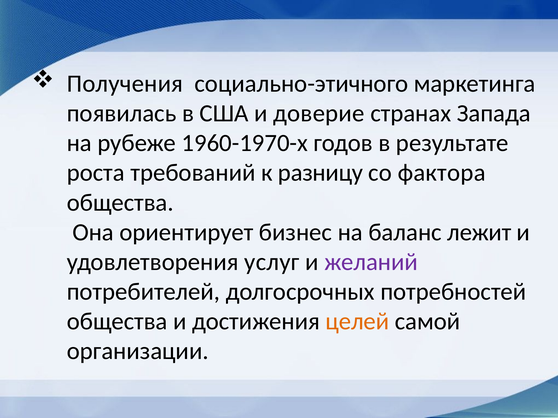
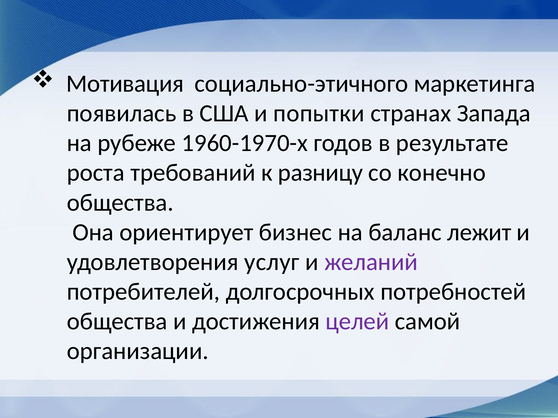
Получения: Получения -> Мотивация (125, 84)
доверие: доверие -> попытки (319, 113)
фактора: фактора -> конечно (442, 173)
целей colour: orange -> purple (357, 322)
